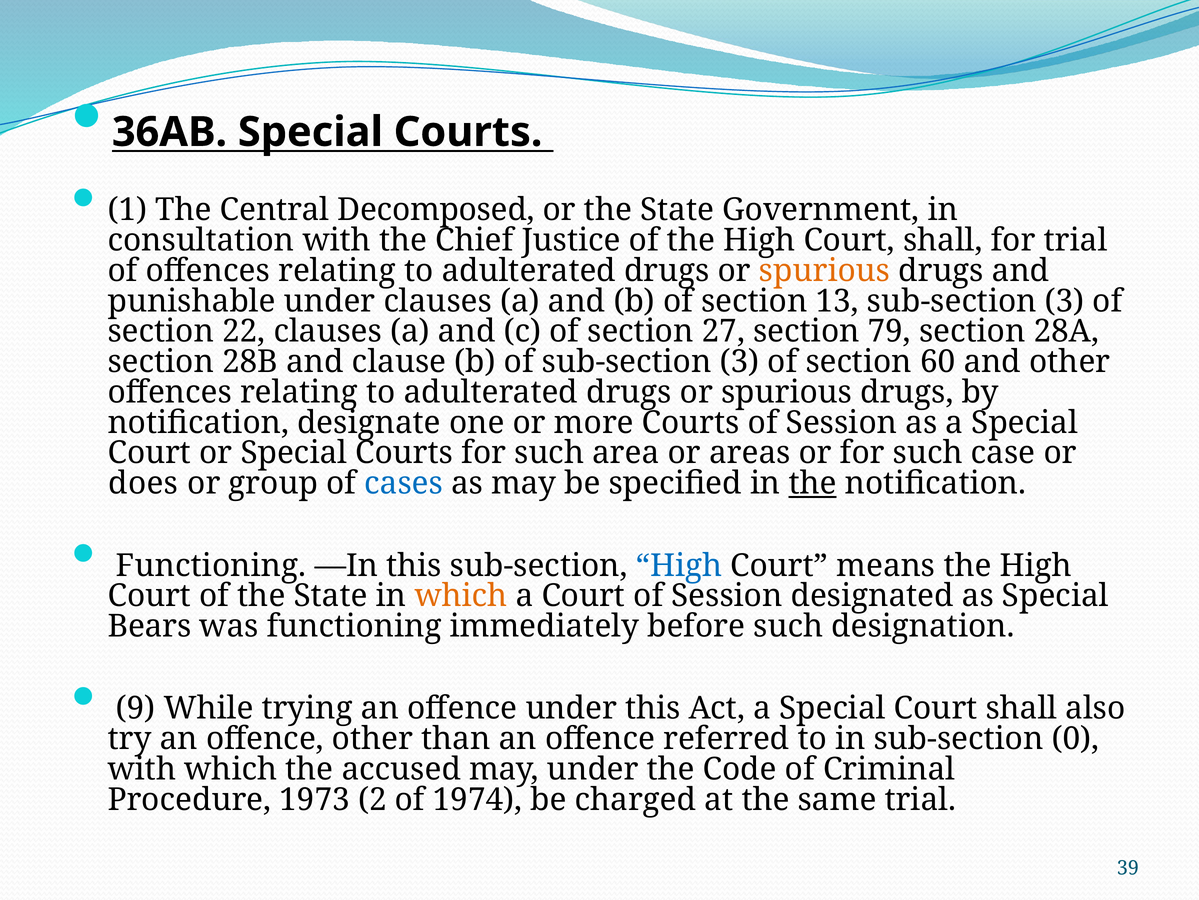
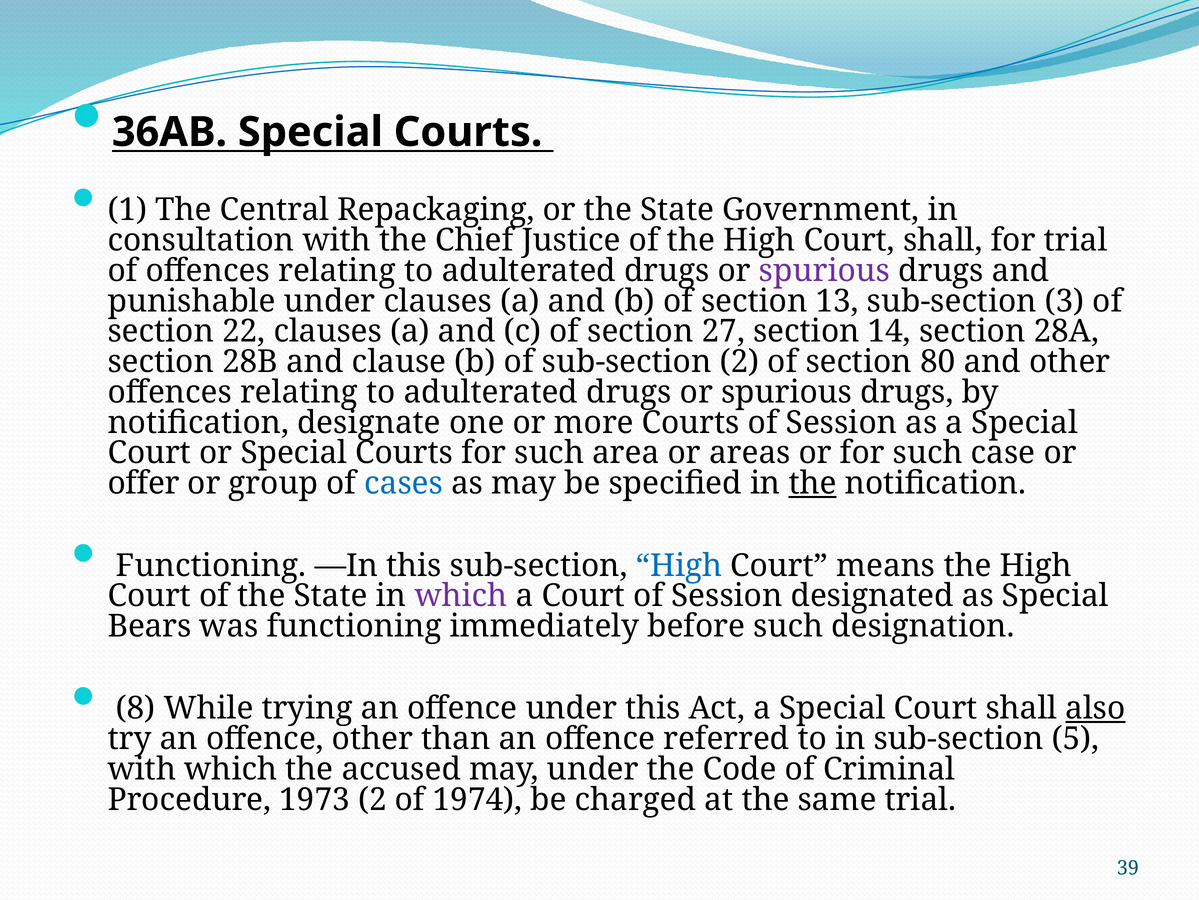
Decomposed: Decomposed -> Repackaging (436, 210)
spurious colour: orange -> purple (825, 271)
79: 79 -> 14 (889, 331)
of sub-section 3: 3 -> 2 (740, 362)
60: 60 -> 80 (938, 362)
does: does -> offer (144, 483)
which colour: orange -> purple (461, 595)
9: 9 -> 8 (136, 708)
also underline: none -> present (1095, 708)
0: 0 -> 5 (1075, 738)
